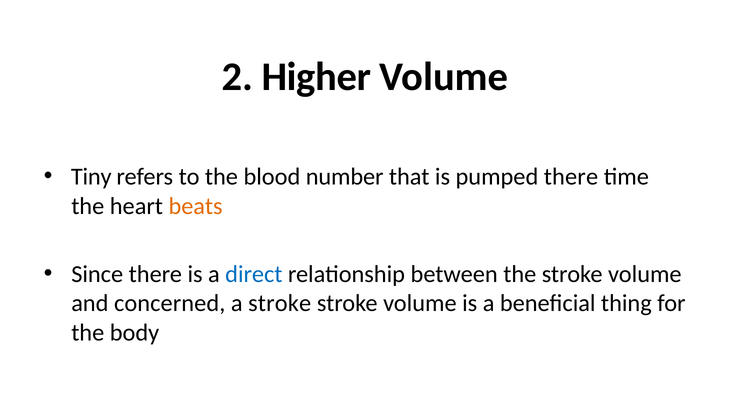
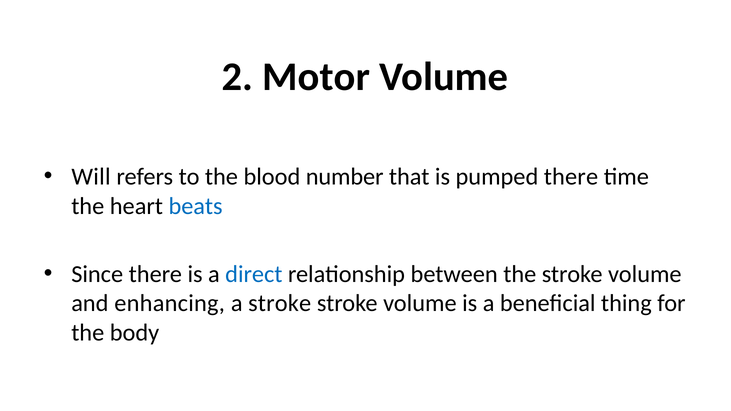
Higher: Higher -> Motor (316, 77)
Tiny: Tiny -> Will (91, 177)
beats colour: orange -> blue (196, 206)
concerned: concerned -> enhancing (170, 304)
